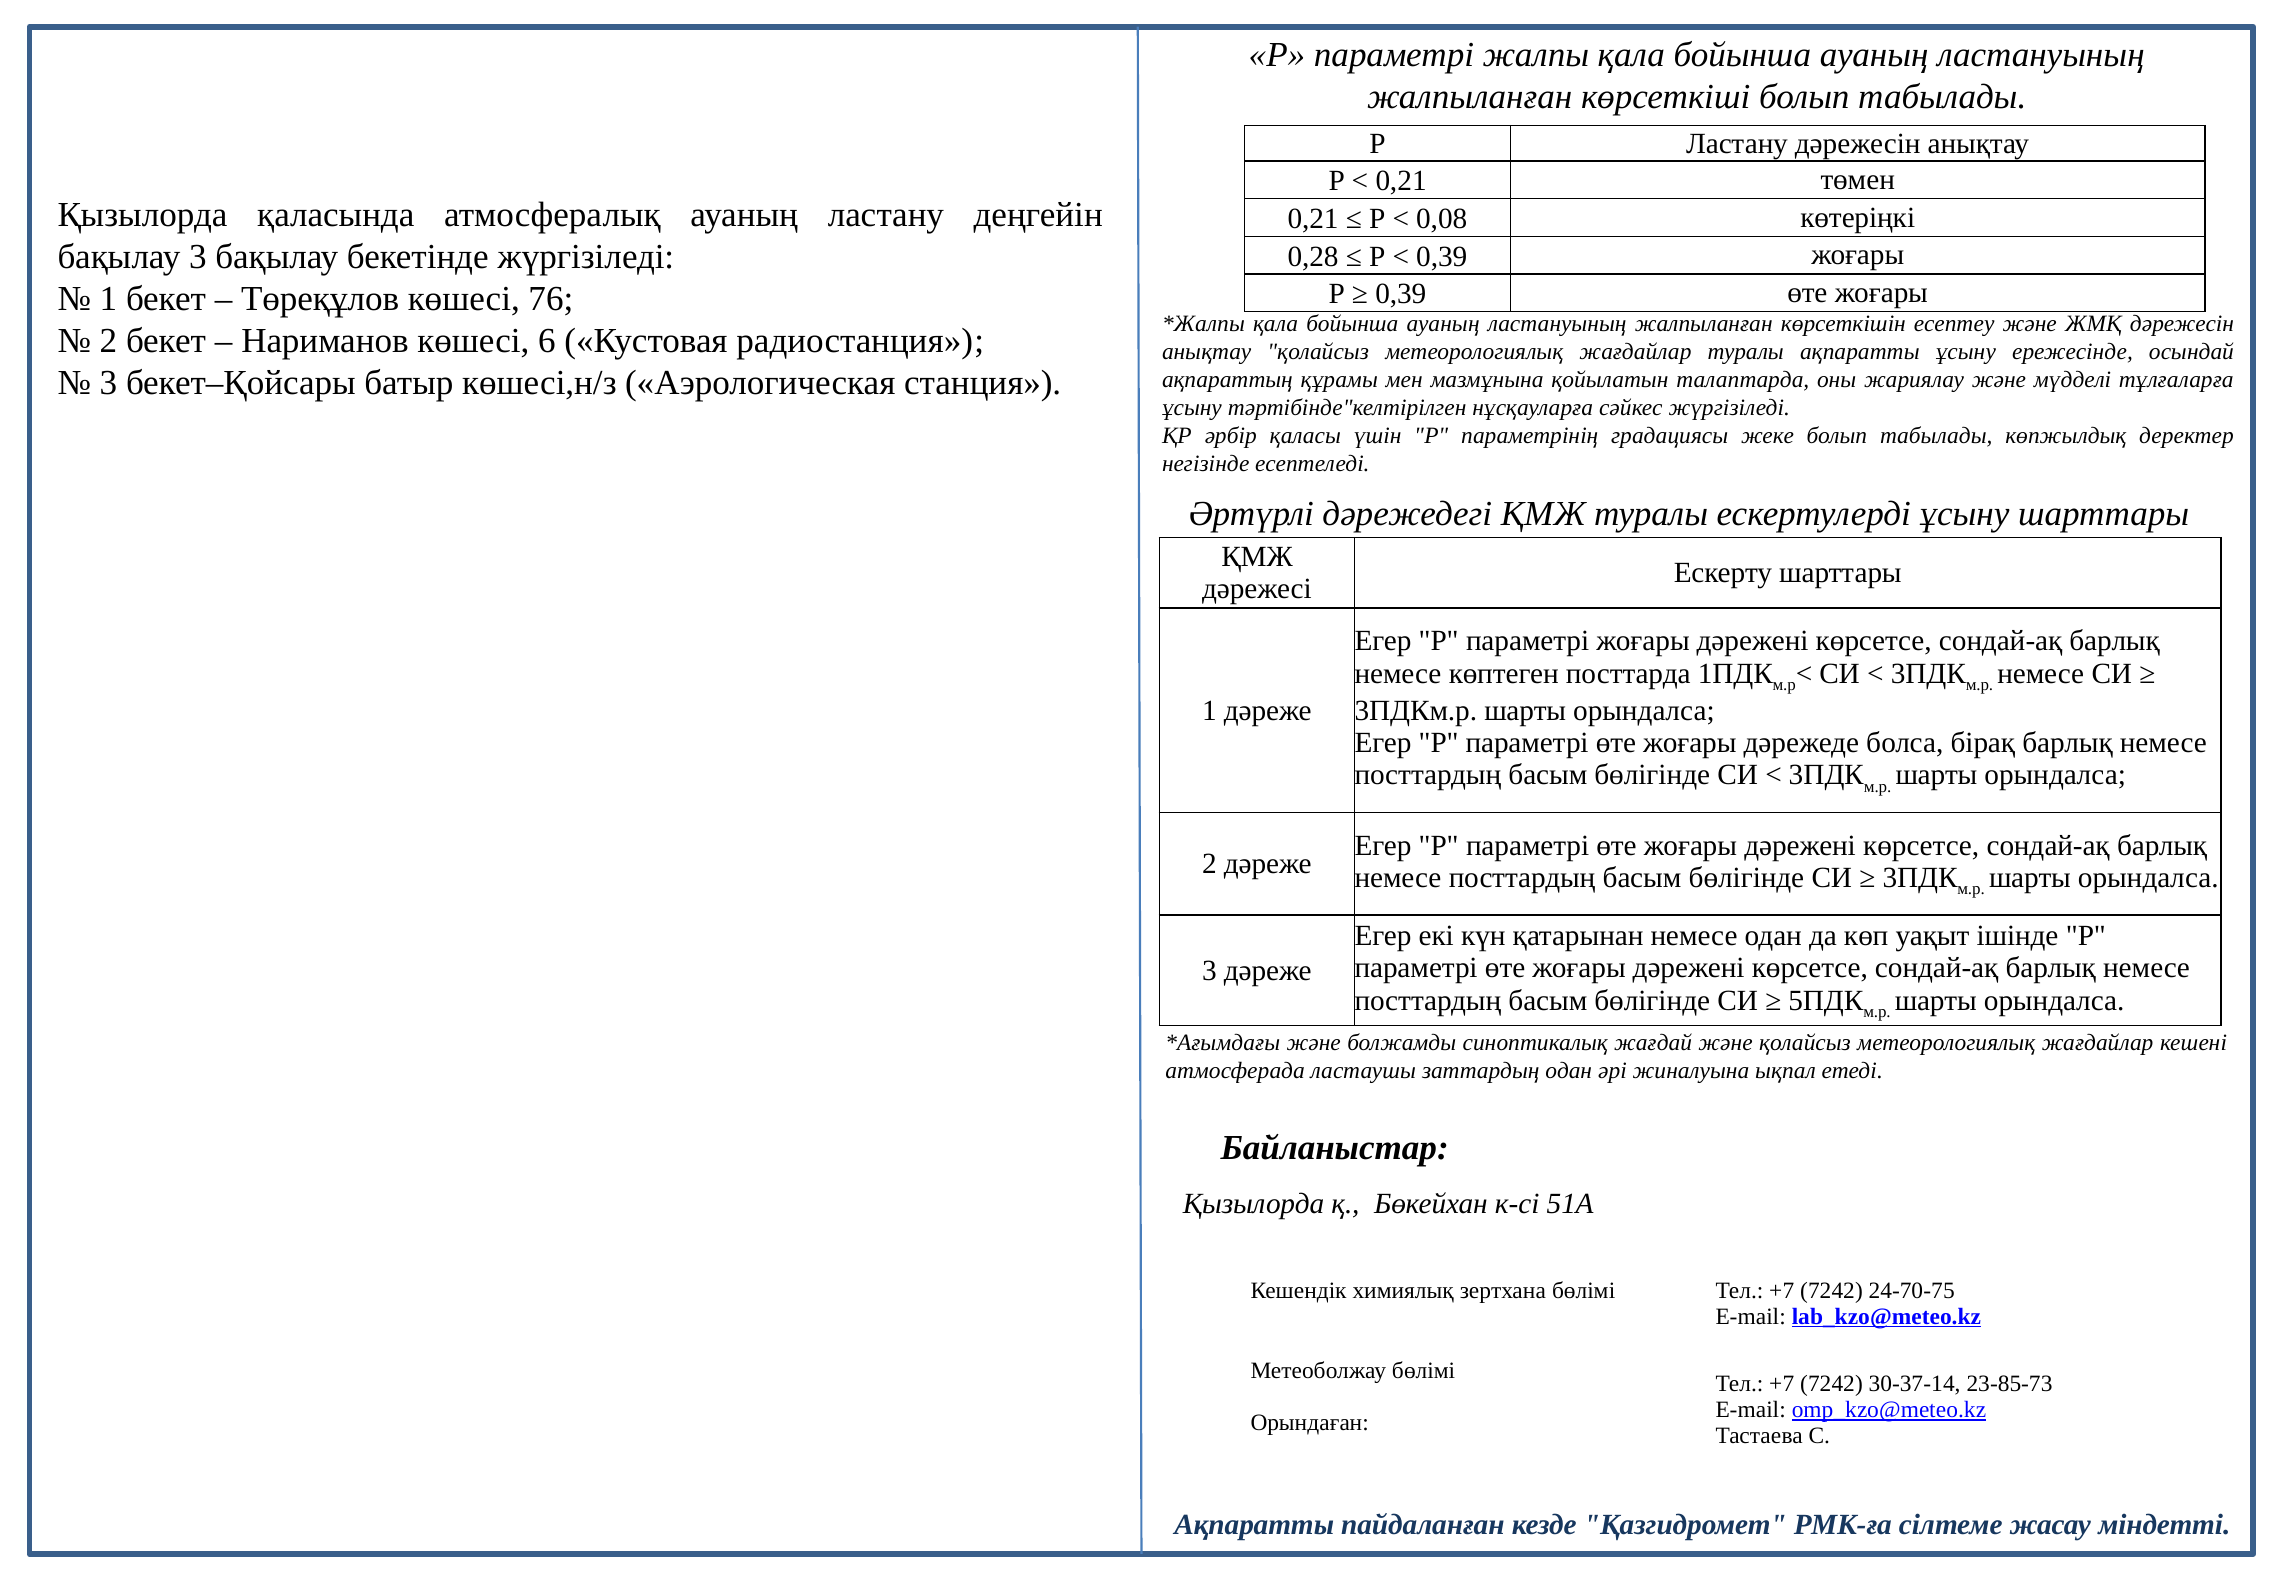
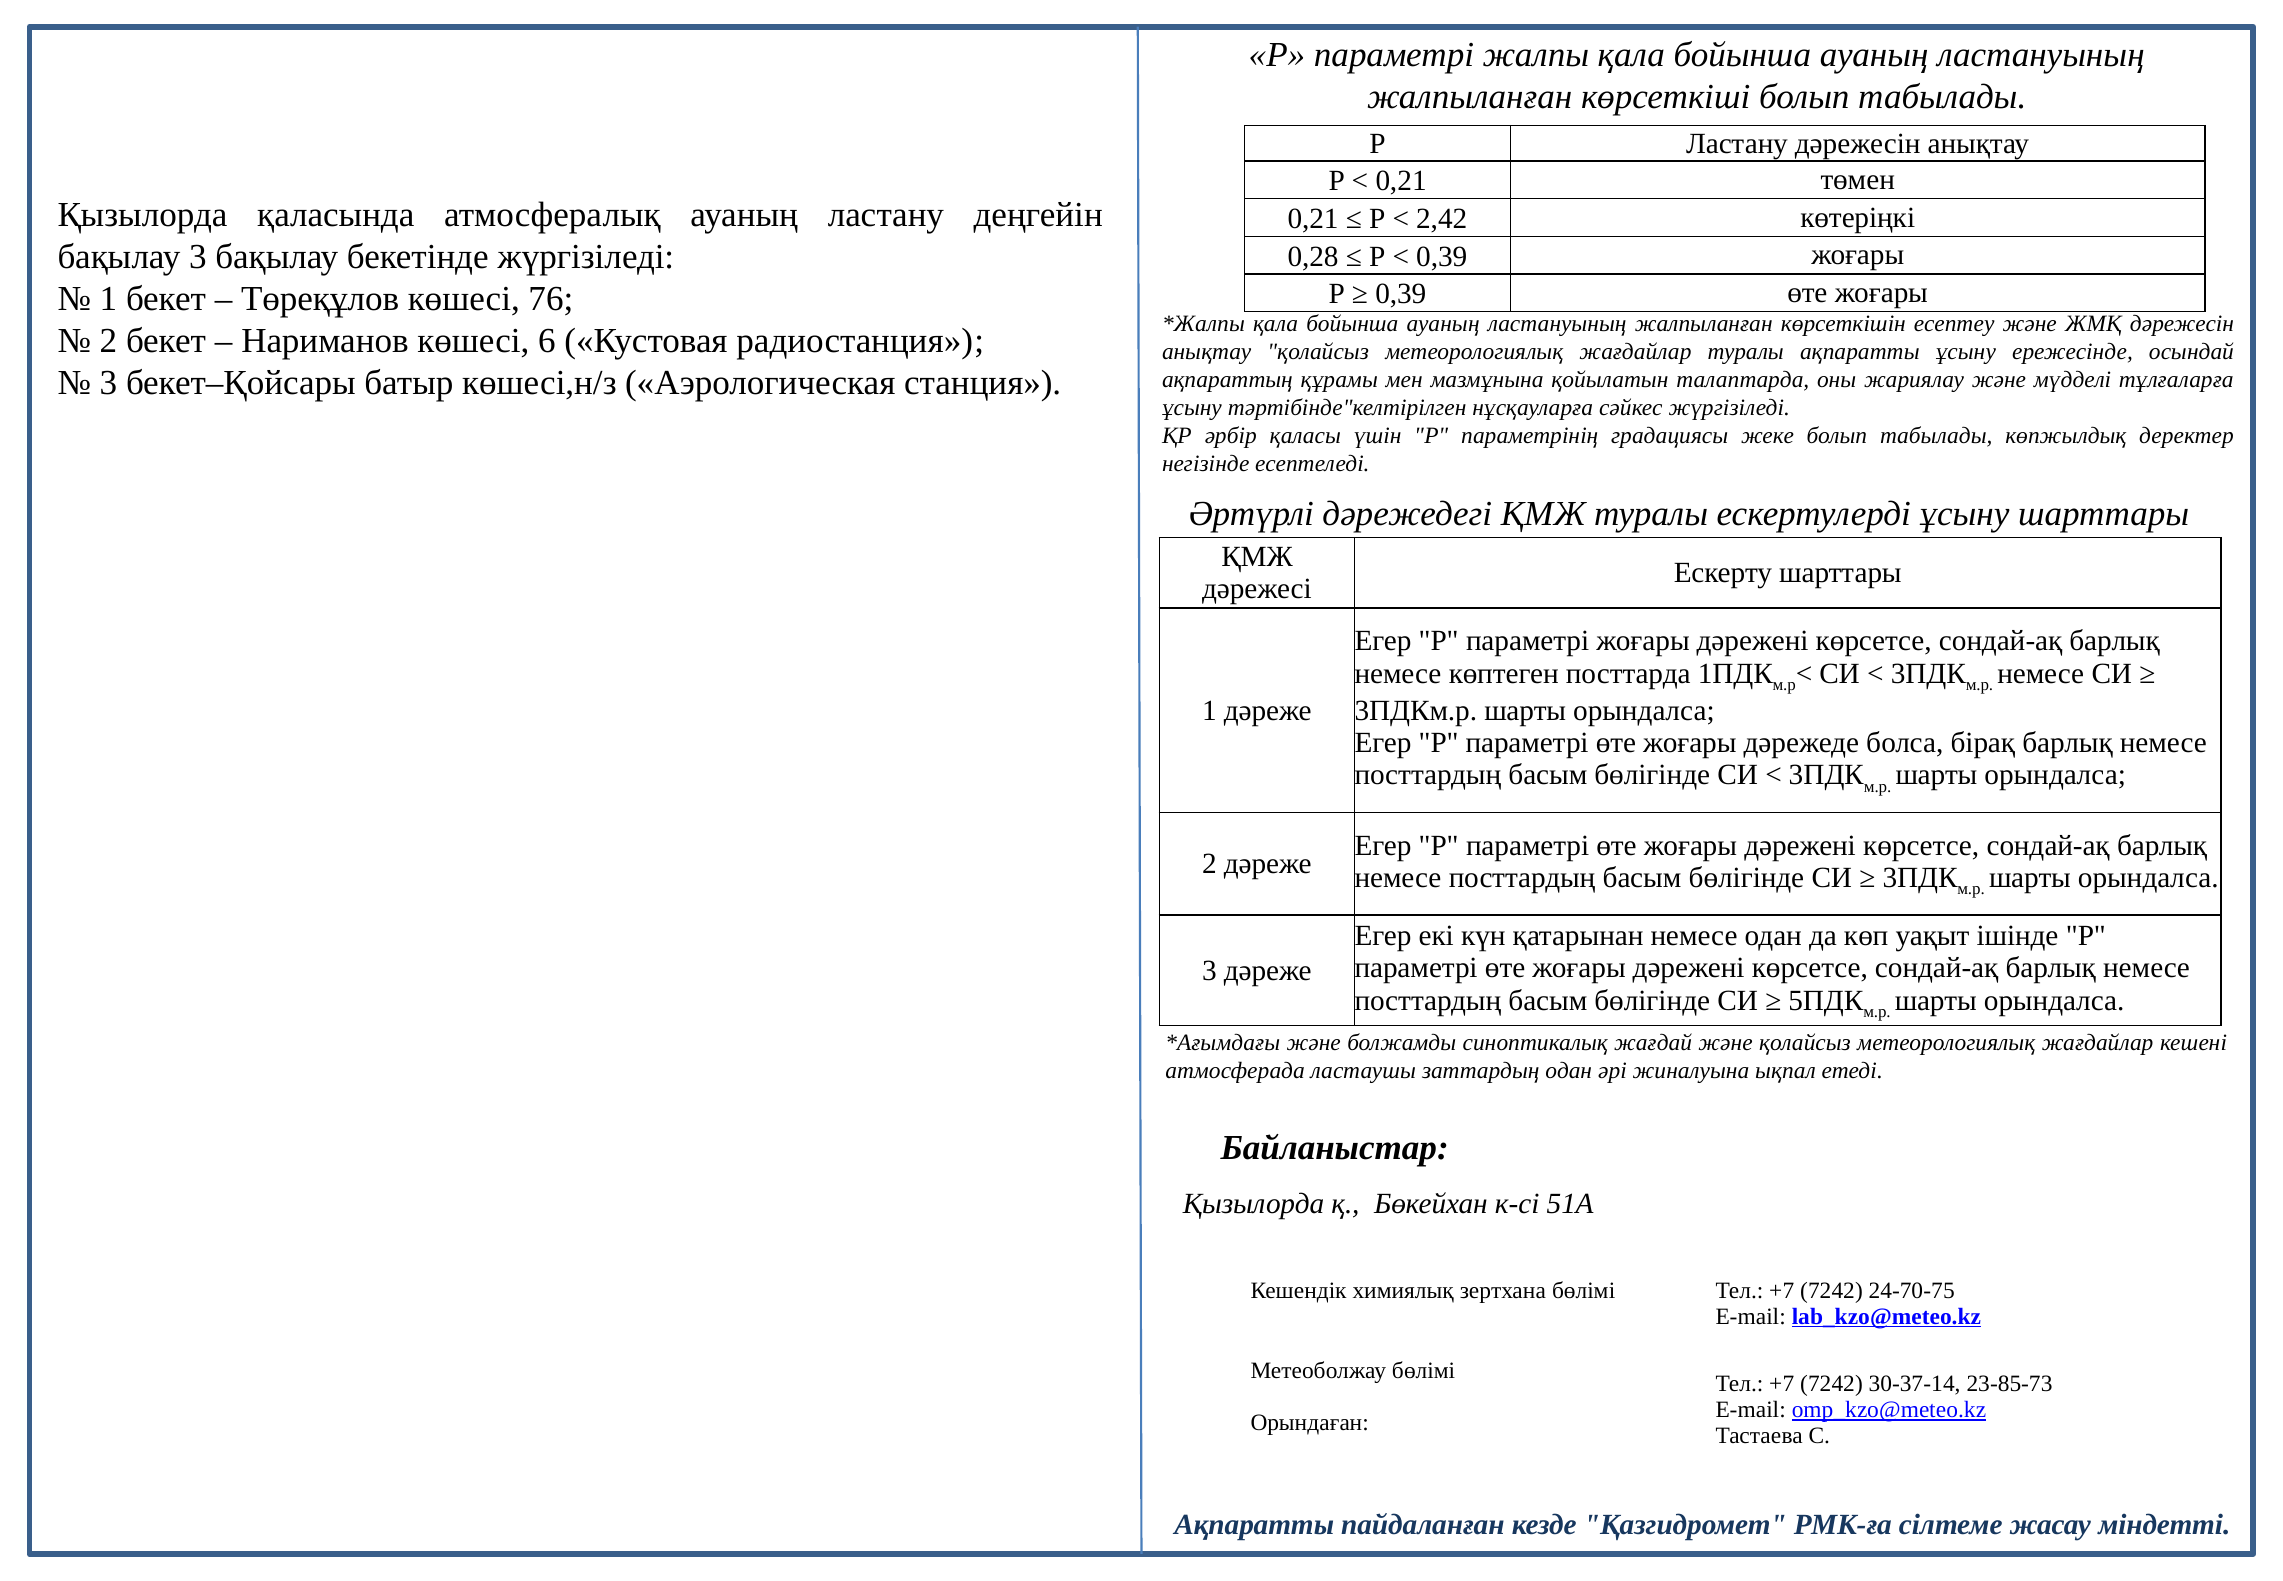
0,08: 0,08 -> 2,42 (1442, 219)
